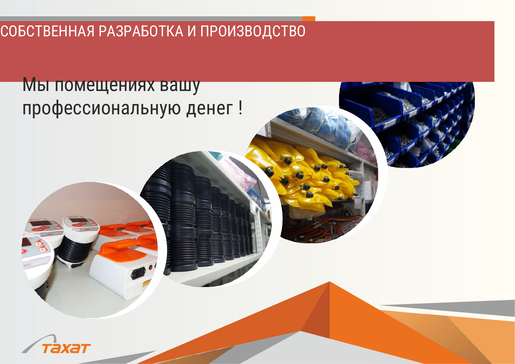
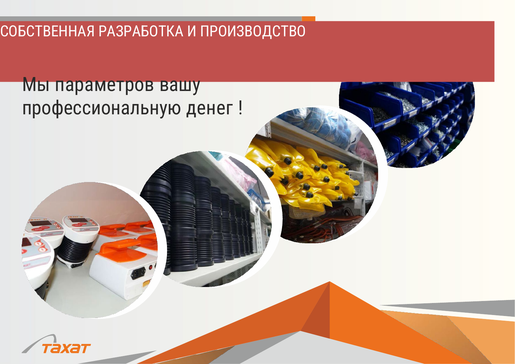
помещениях: помещениях -> параметров (105, 85)
